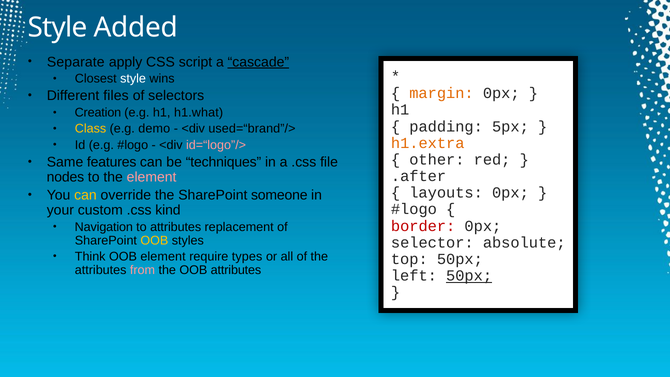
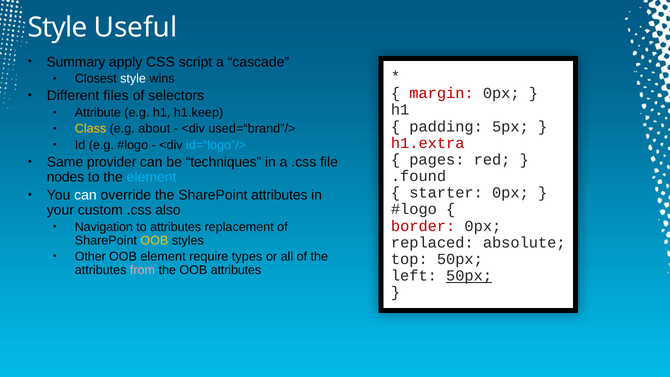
Added: Added -> Useful (135, 28)
Separate: Separate -> Summary (76, 62)
cascade underline: present -> none (258, 62)
margin colour: orange -> red (441, 93)
Creation: Creation -> Attribute (98, 113)
h1.what: h1.what -> h1.keep (199, 113)
demo: demo -> about (154, 129)
h1.extra colour: orange -> red (428, 143)
id=“logo”/> colour: pink -> light blue (216, 145)
other: other -> pages (437, 160)
features: features -> provider (112, 162)
.after: .after -> .found (419, 176)
element colour: pink -> light blue (152, 177)
layouts: layouts -> starter (446, 193)
can colour: yellow -> white (85, 195)
SharePoint someone: someone -> attributes (279, 195)
kind: kind -> also (168, 210)
selector: selector -> replaced (432, 243)
Think: Think -> Other (90, 257)
